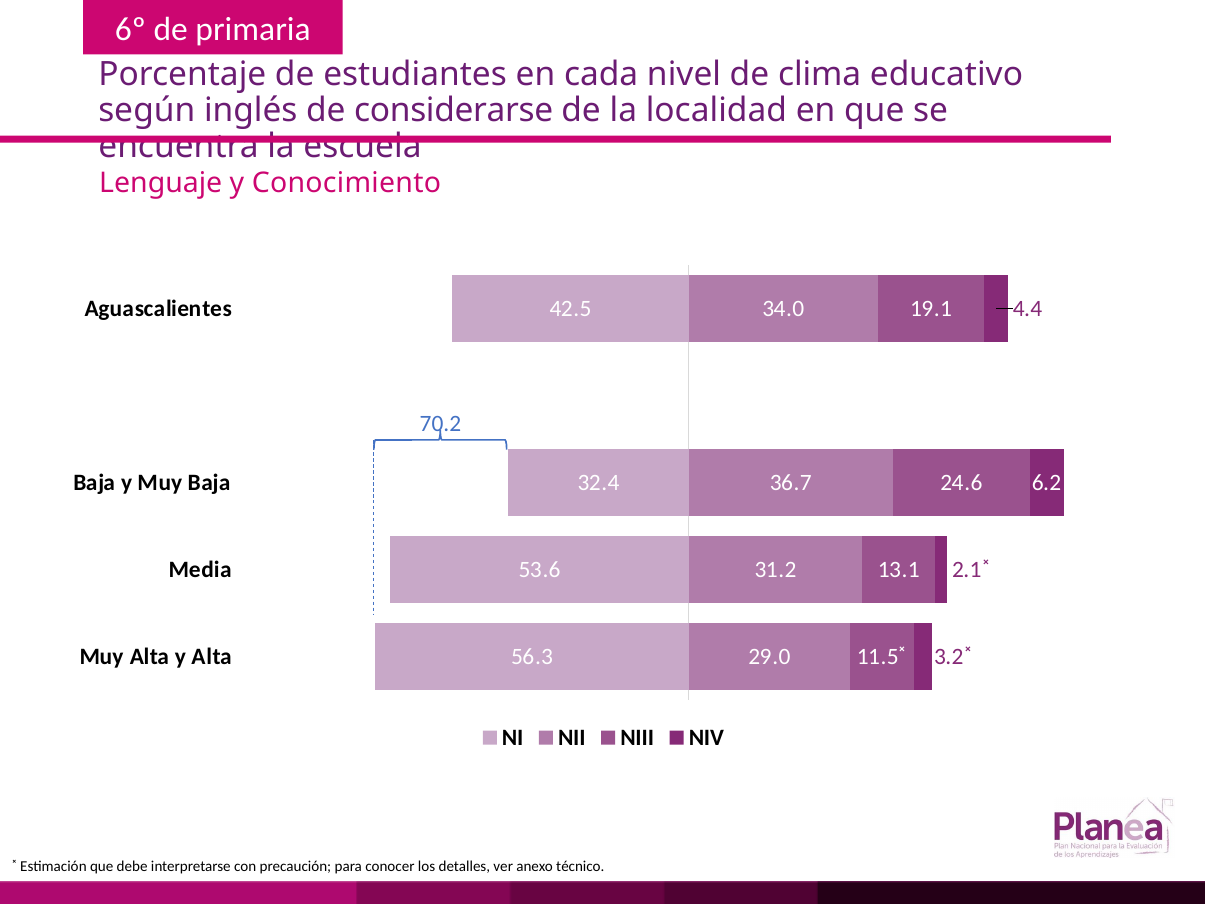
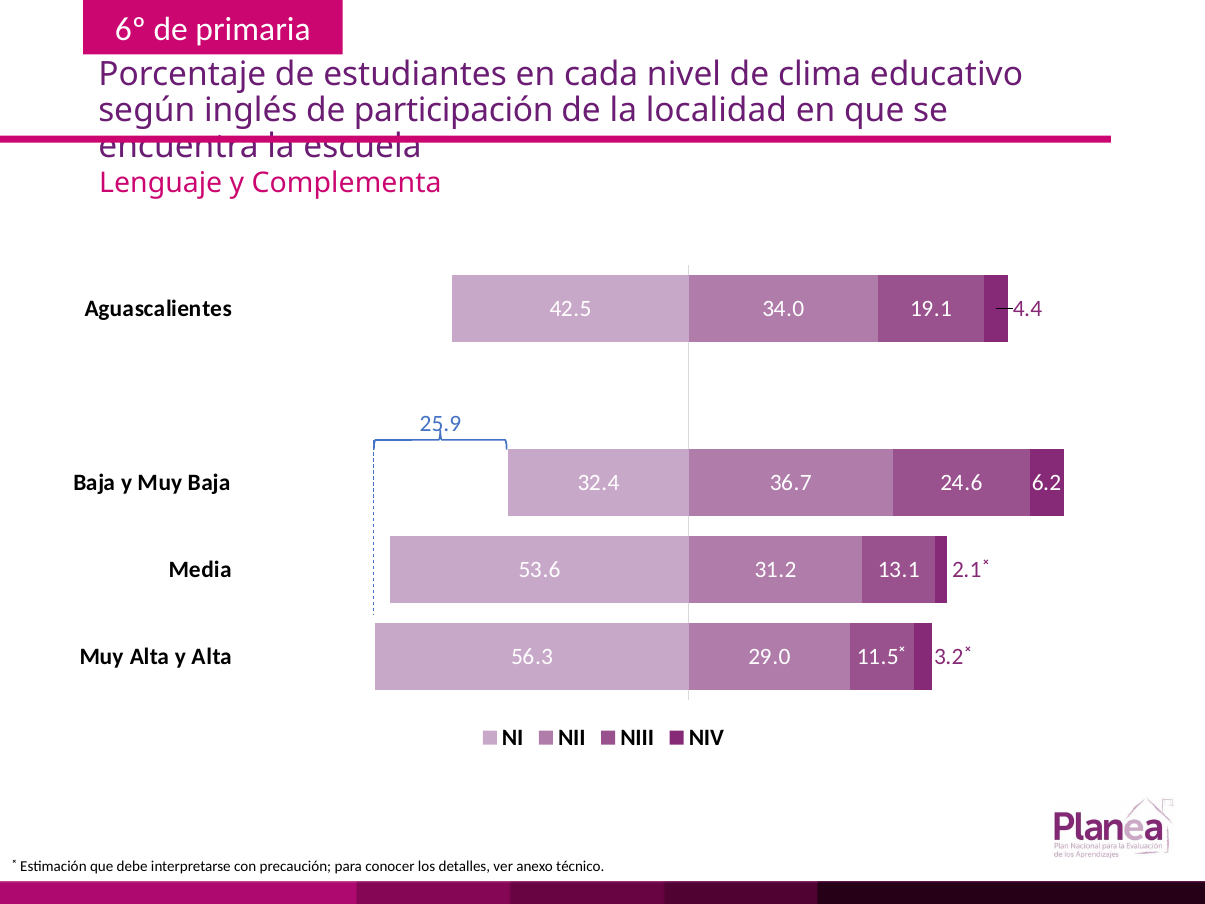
considerarse: considerarse -> participación (454, 110)
Conocimiento: Conocimiento -> Complementa (347, 183)
70.2: 70.2 -> 25.9 (440, 423)
